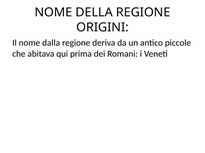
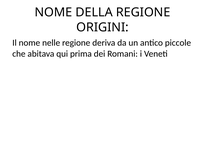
dalla: dalla -> nelle (51, 43)
